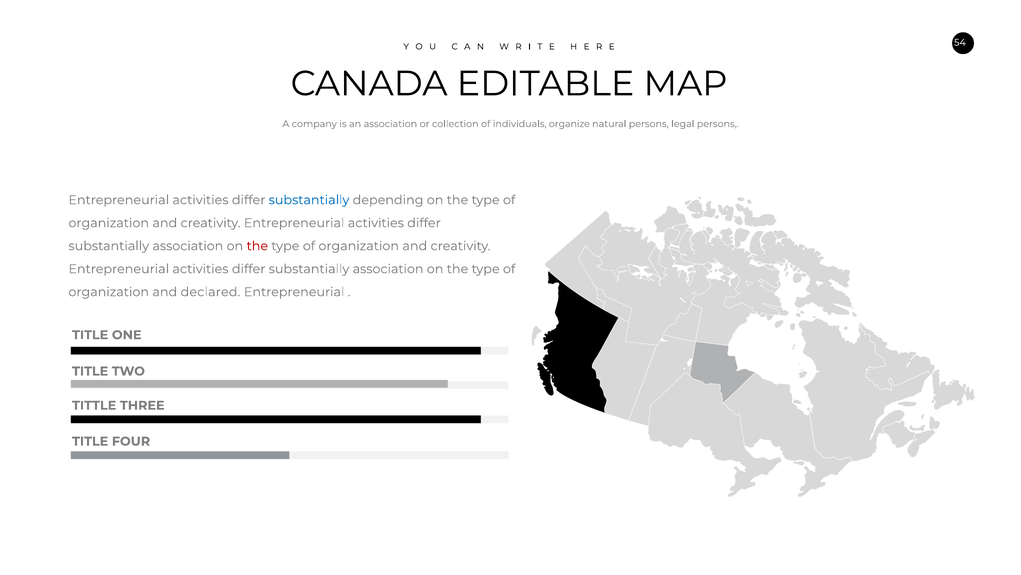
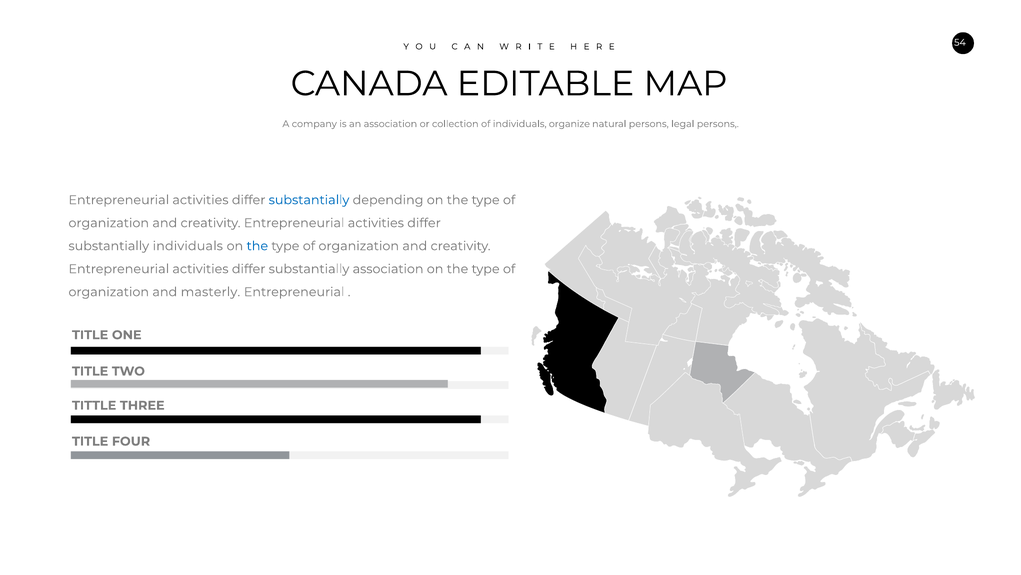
association: association -> individuals (188, 246)
the colour: red -> blue (257, 246)
declared: declared -> masterly (210, 292)
